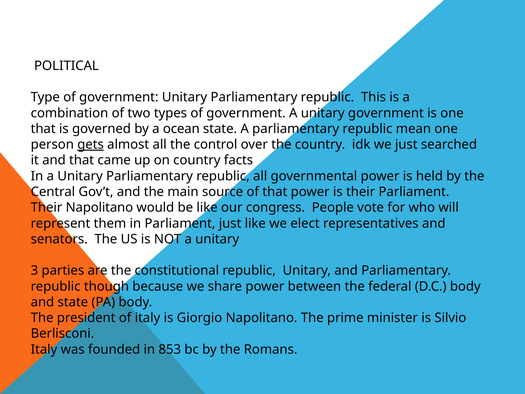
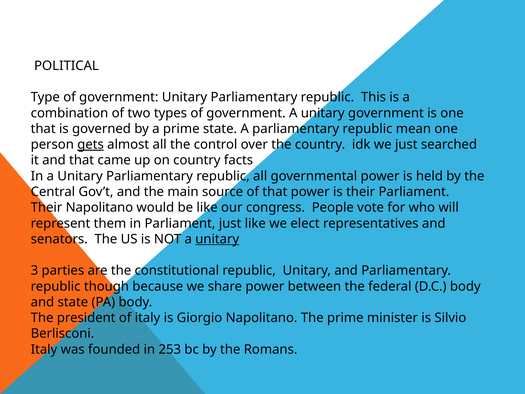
a ocean: ocean -> prime (181, 129)
unitary underline: none -> present (217, 239)
853: 853 -> 253 (170, 349)
